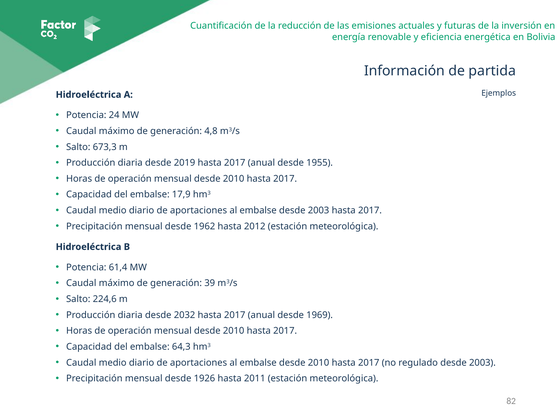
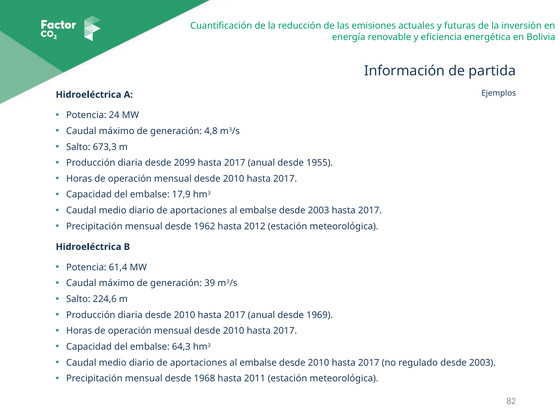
2019: 2019 -> 2099 (185, 163)
diaria desde 2032: 2032 -> 2010 (185, 315)
1926: 1926 -> 1968 (204, 378)
